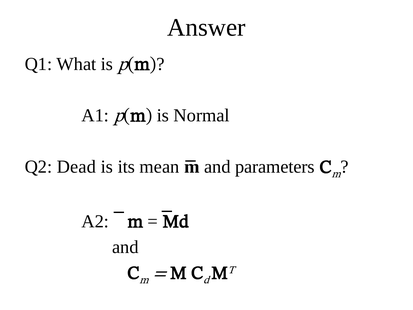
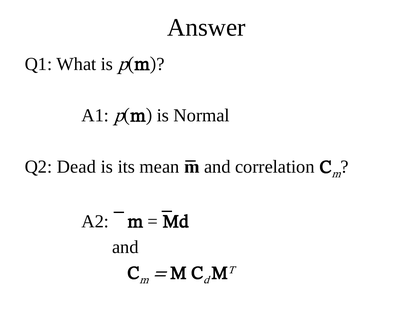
parameters: parameters -> correlation (275, 167)
